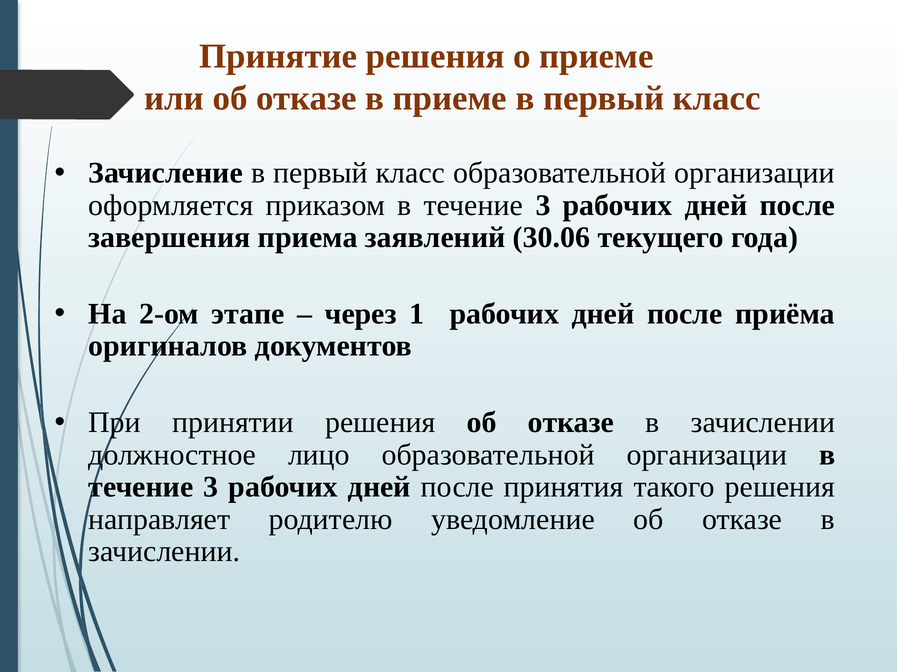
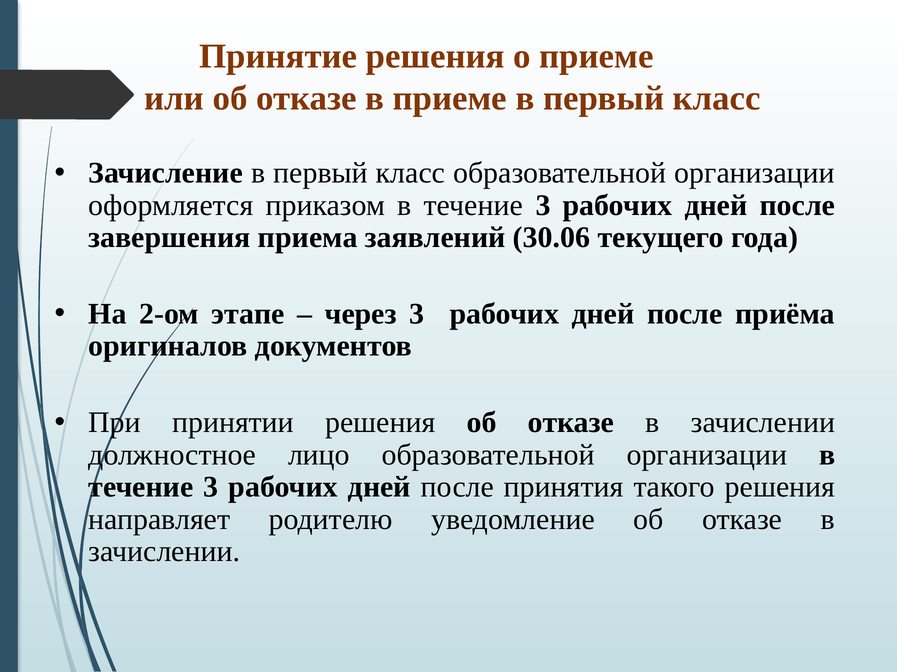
через 1: 1 -> 3 (417, 314)
